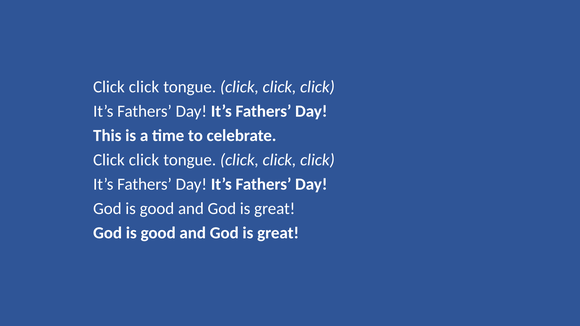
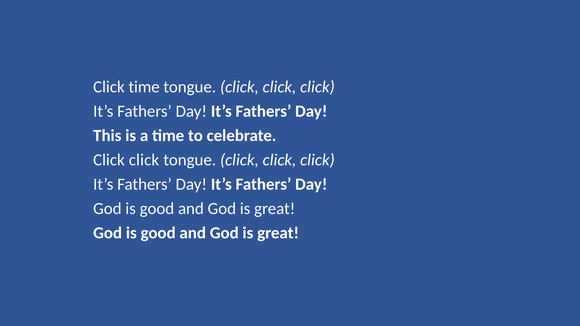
click: click -> time (144, 87)
